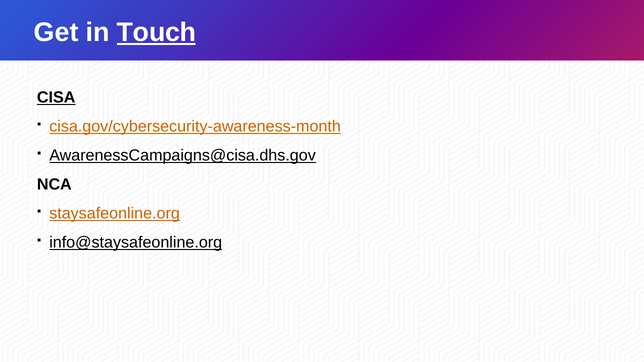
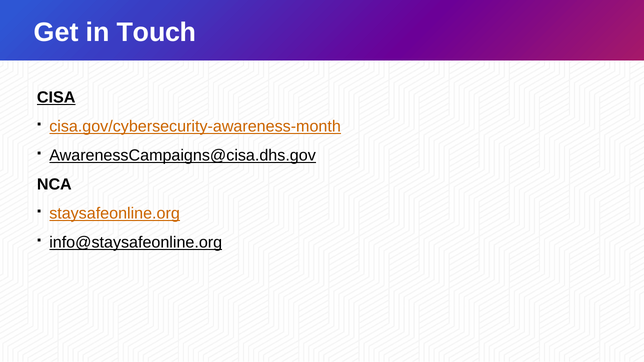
Touch underline: present -> none (156, 32)
